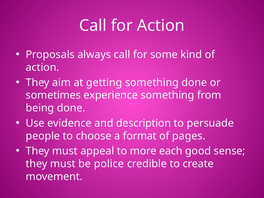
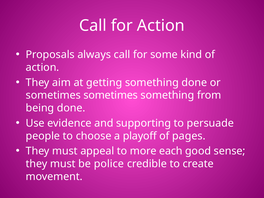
sometimes experience: experience -> sometimes (111, 95)
description: description -> supporting (144, 123)
format: format -> playoff (140, 136)
